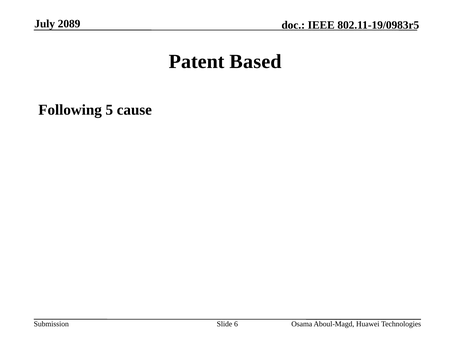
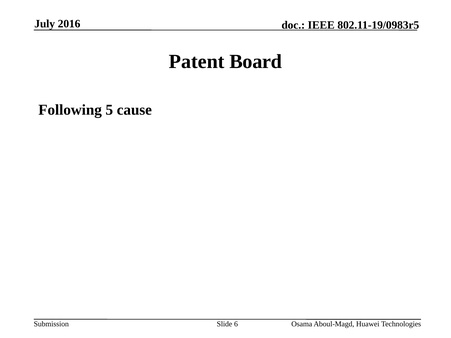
2089: 2089 -> 2016 (69, 24)
Based: Based -> Board (256, 61)
